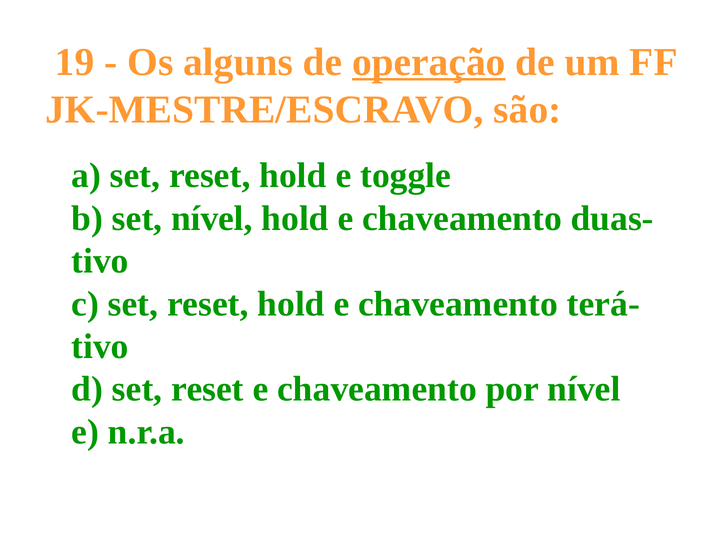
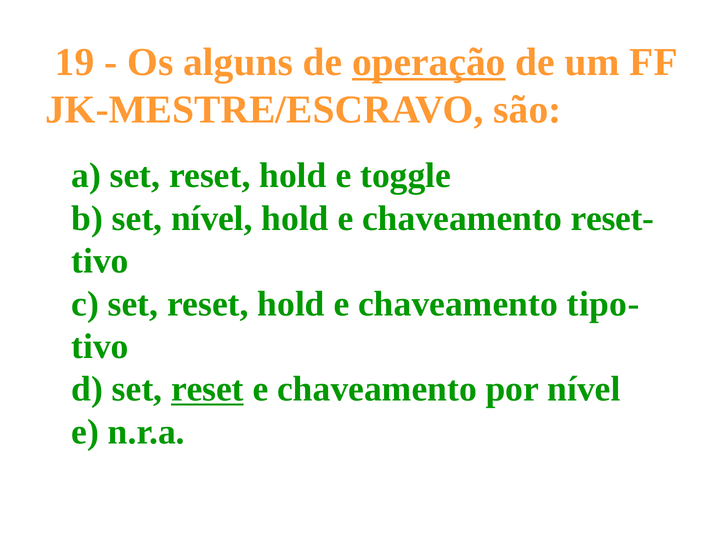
duas-: duas- -> reset- (612, 218)
terá-: terá- -> tipo- (603, 304)
reset underline: none -> present (207, 389)
